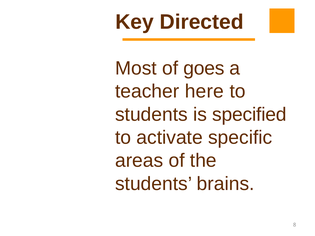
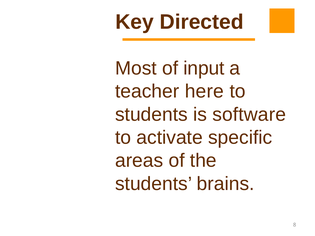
goes: goes -> input (204, 68)
specified: specified -> software (249, 115)
